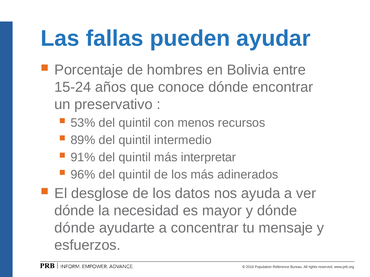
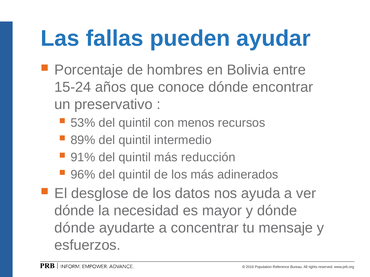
interpretar: interpretar -> reducción (208, 158)
